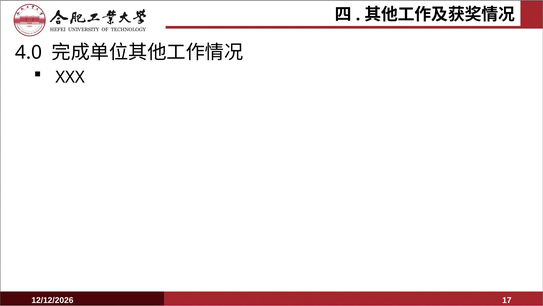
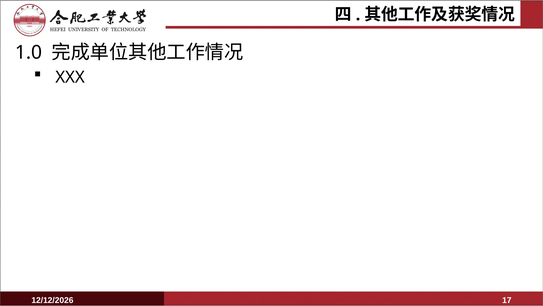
4.0: 4.0 -> 1.0 (28, 52)
